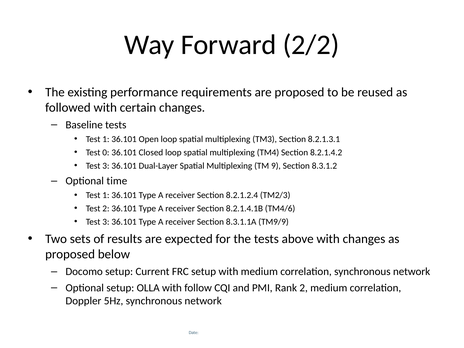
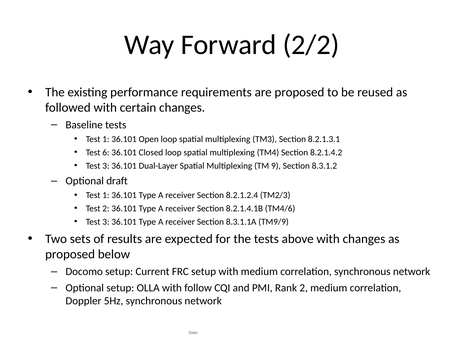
0: 0 -> 6 (106, 152)
time: time -> draft (117, 181)
